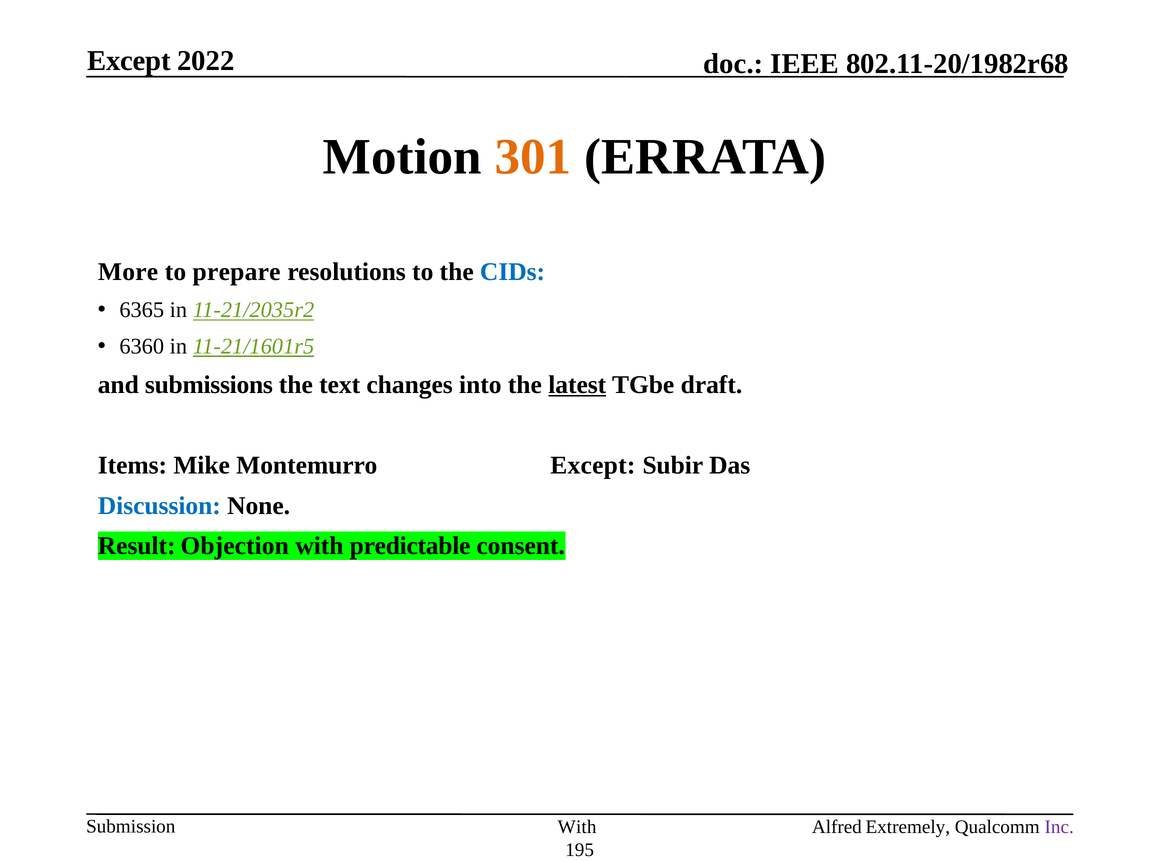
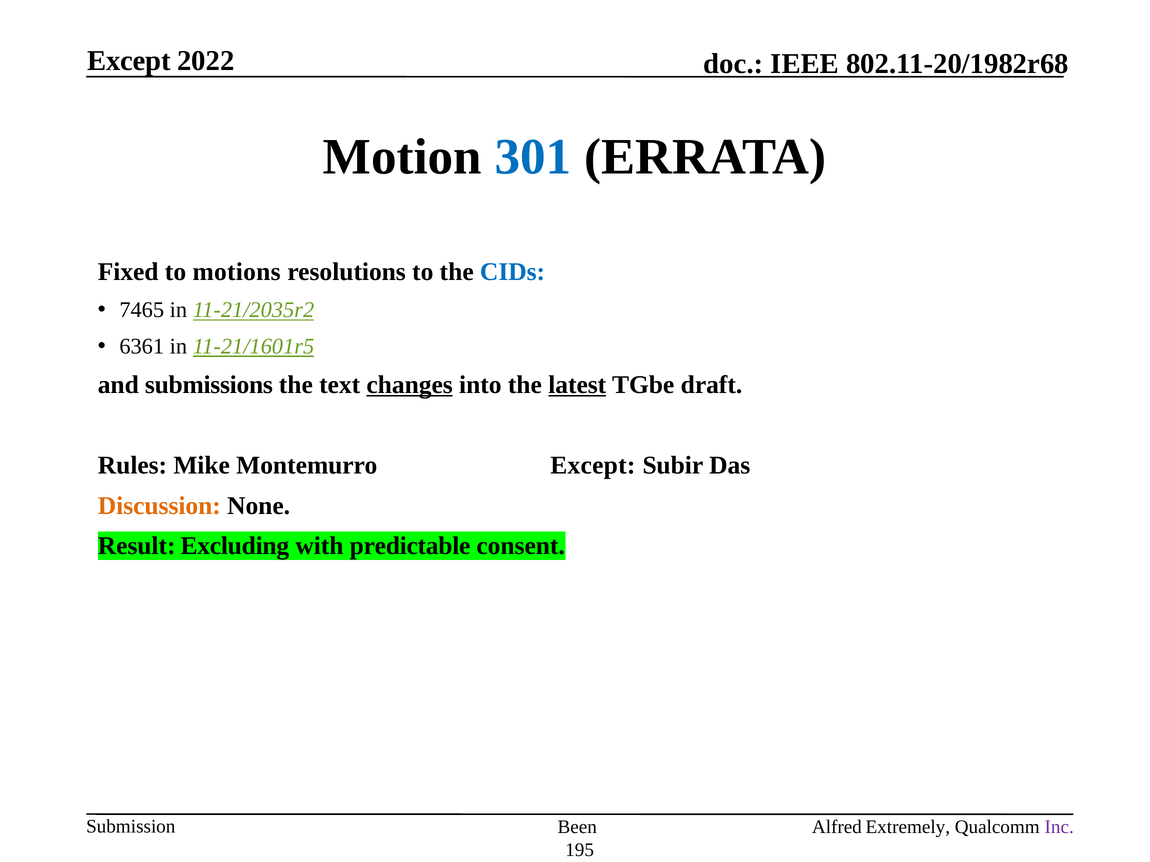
301 colour: orange -> blue (533, 157)
More: More -> Fixed (128, 272)
prepare: prepare -> motions (237, 272)
6365: 6365 -> 7465 (142, 310)
6360: 6360 -> 6361 (142, 347)
changes underline: none -> present (410, 385)
Items: Items -> Rules (132, 466)
Discussion colour: blue -> orange (159, 506)
Objection: Objection -> Excluding (235, 546)
With: With -> Been (577, 827)
